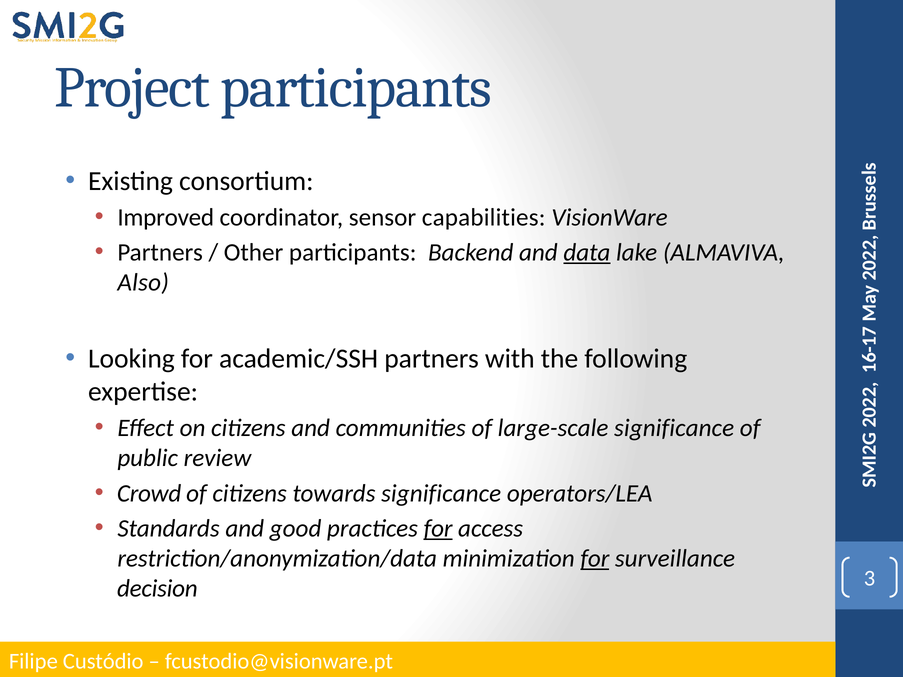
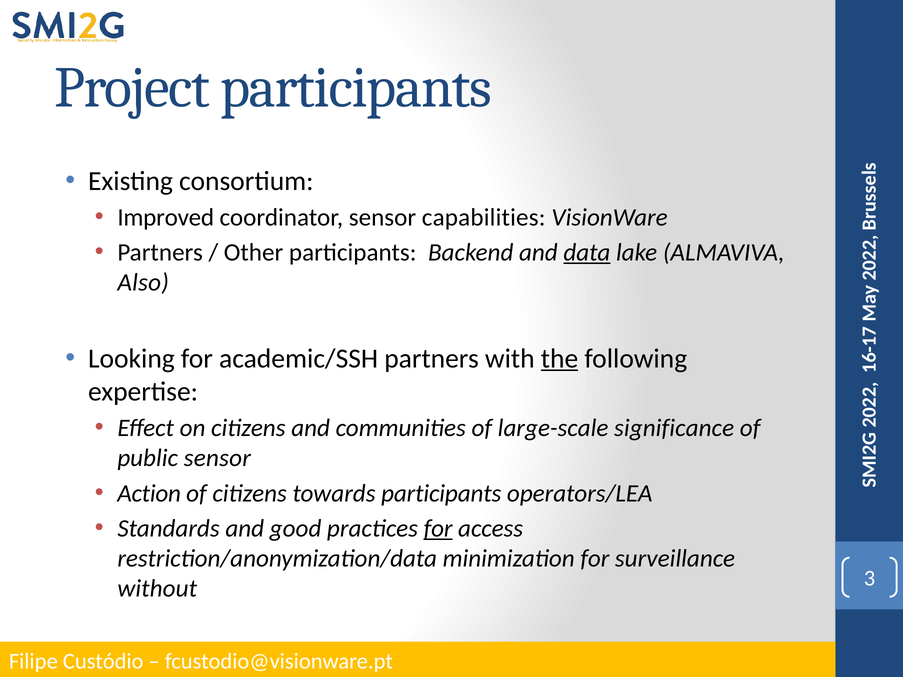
the underline: none -> present (560, 359)
public review: review -> sensor (217, 458)
Crowd: Crowd -> Action (149, 493)
towards significance: significance -> participants (441, 493)
for underline: present -> none (595, 559)
decision: decision -> without (157, 589)
